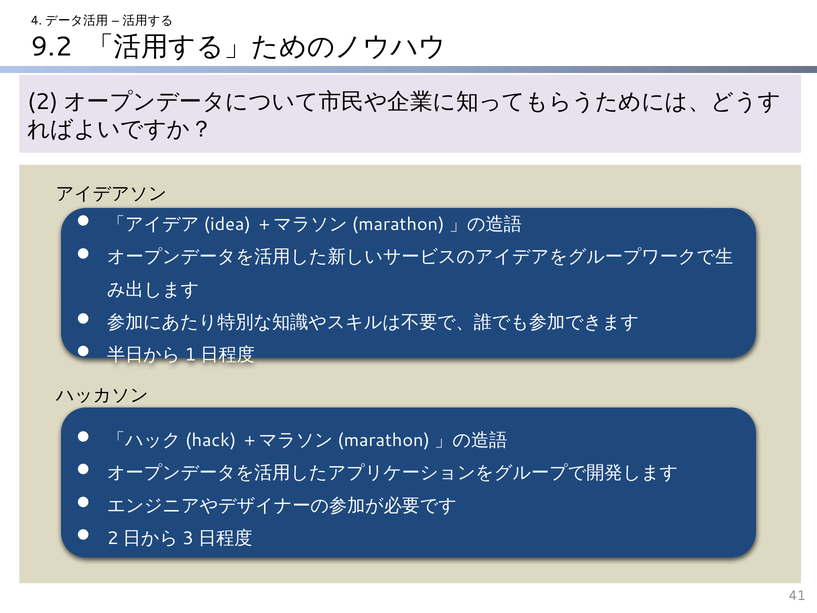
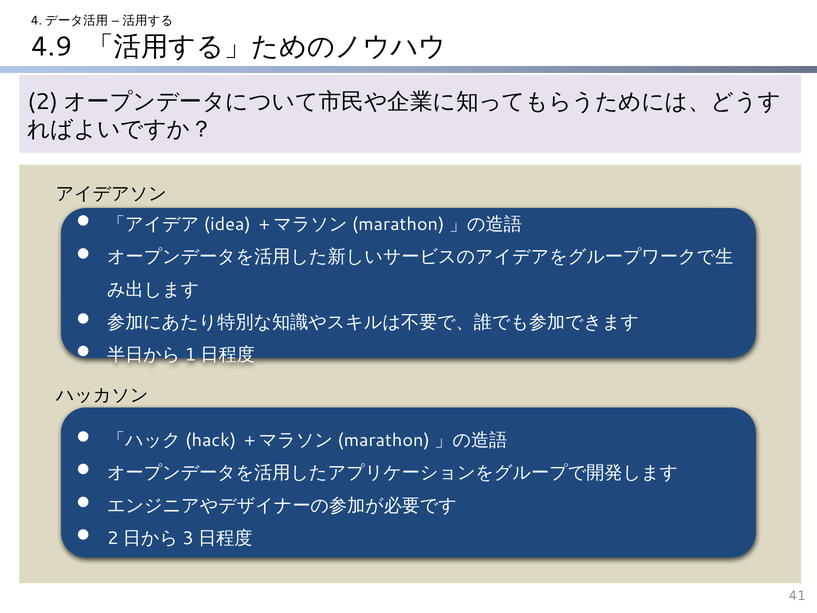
9.2: 9.2 -> 4.9 (52, 47)
